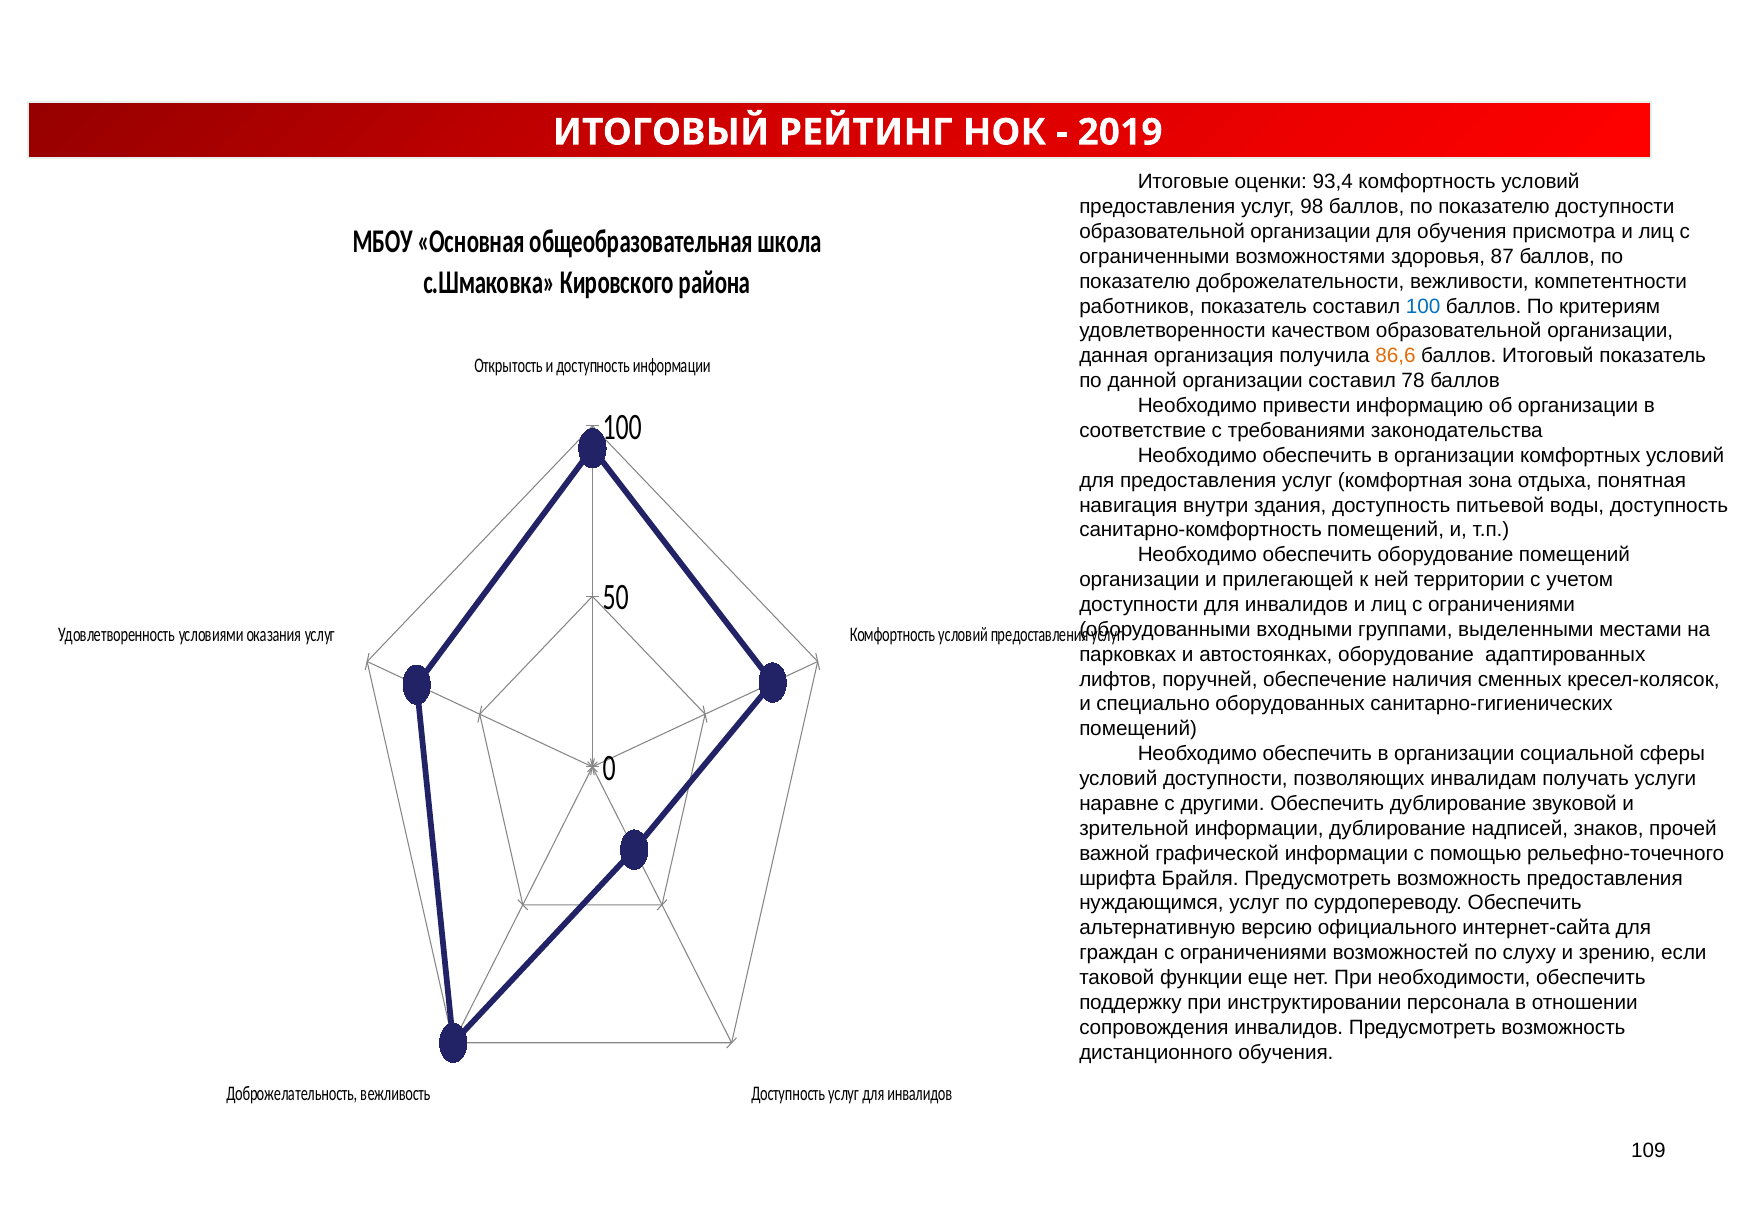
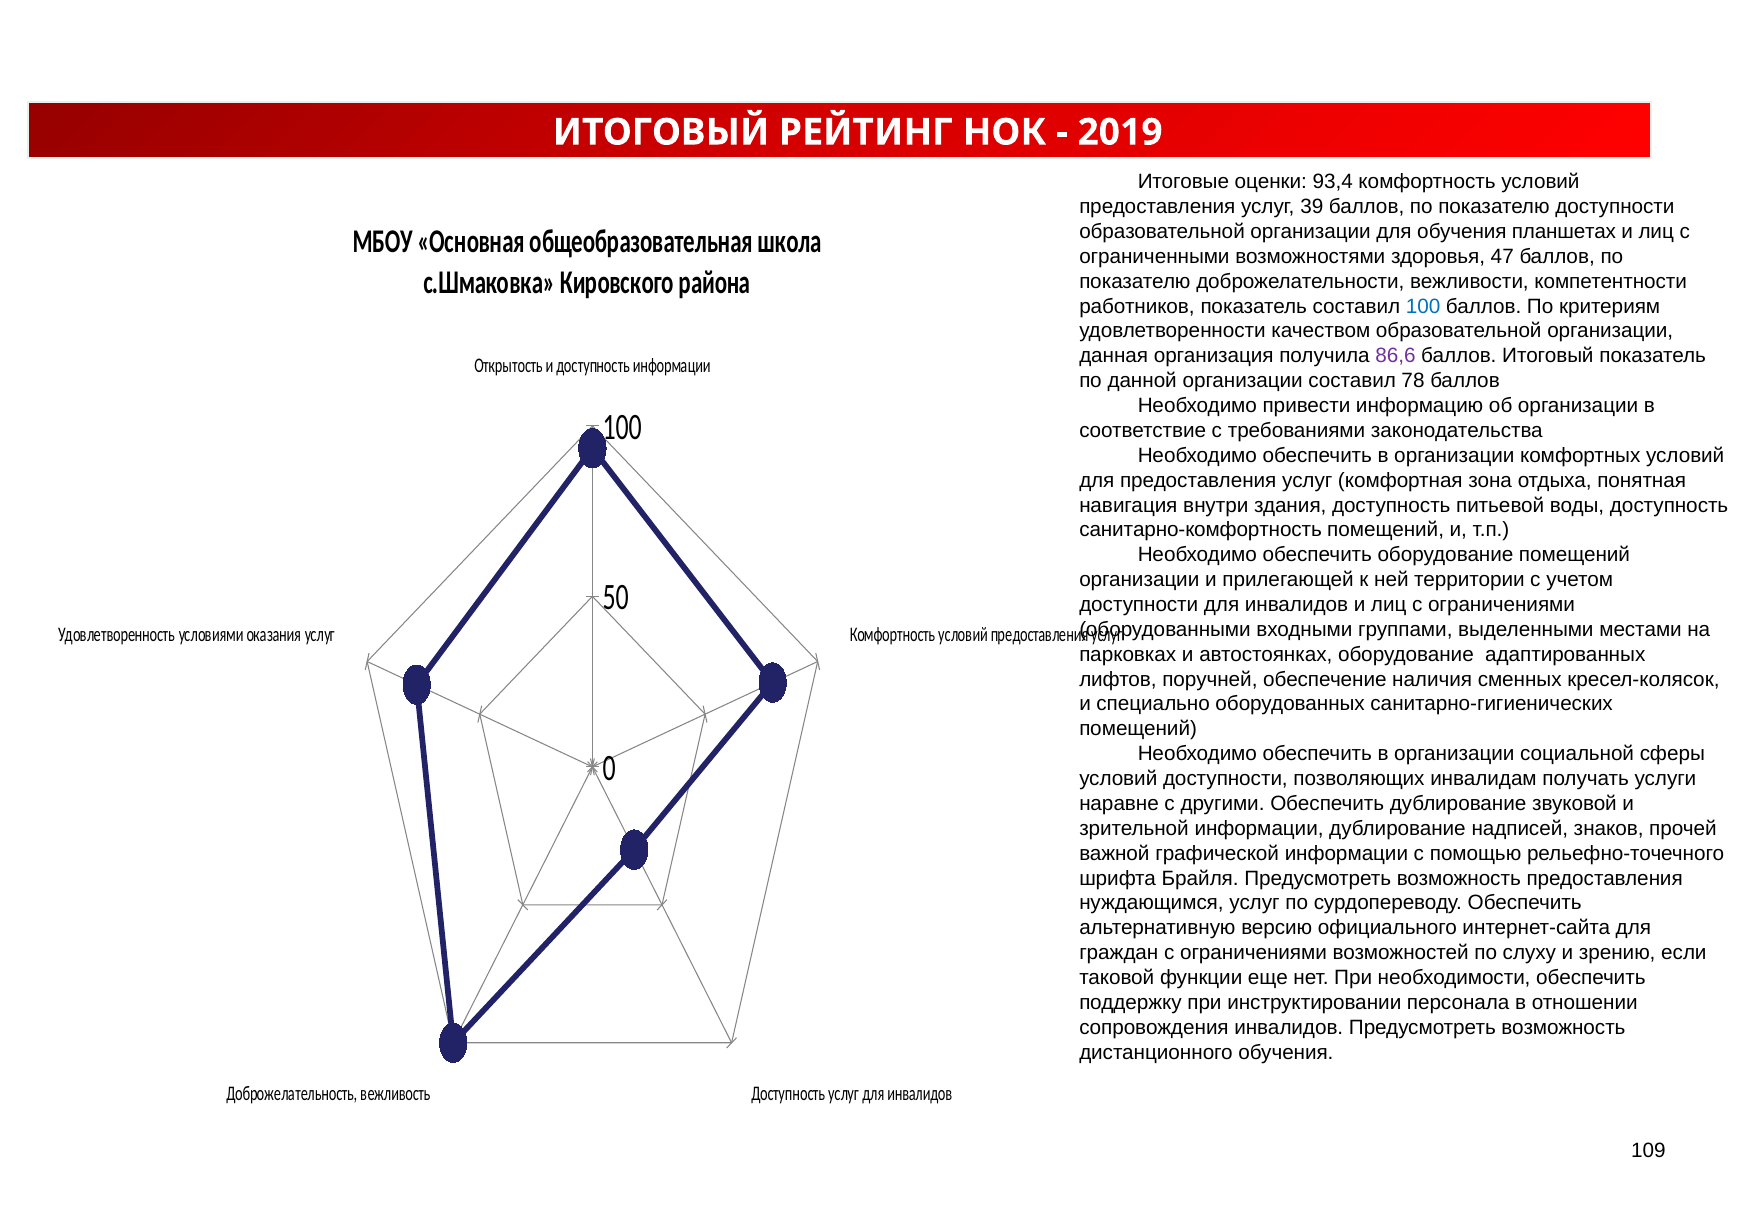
98: 98 -> 39 (1312, 207)
присмотра: присмотра -> планшетах (1564, 232)
87: 87 -> 47 (1502, 257)
86,6 colour: orange -> purple (1396, 356)
